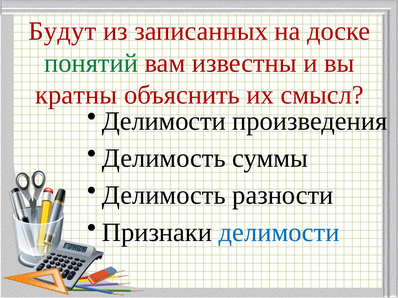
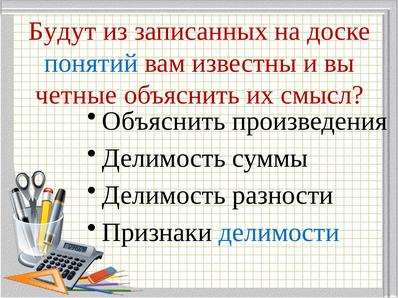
понятий colour: green -> blue (91, 63)
кратны: кратны -> четные (76, 95)
Делимости: Делимости -> Объяснить (164, 121)
